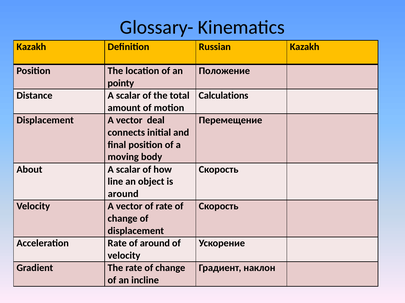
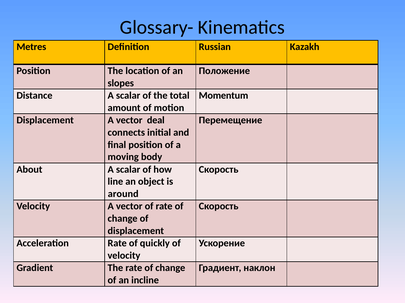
Kazakh: Kazakh -> Metres (31, 47)
pointy: pointy -> slopes (121, 83)
Calculations: Calculations -> Momentum (223, 96)
of around: around -> quickly (155, 244)
